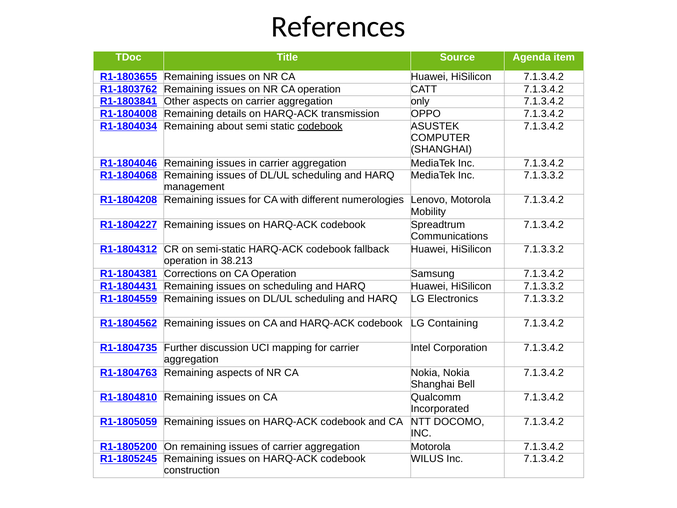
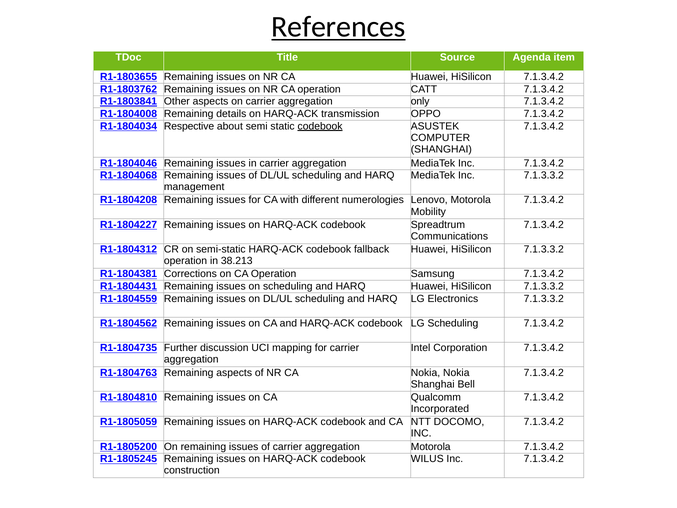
References underline: none -> present (338, 27)
R1-1804034 Remaining: Remaining -> Respective (189, 126)
LG Containing: Containing -> Scheduling (453, 323)
